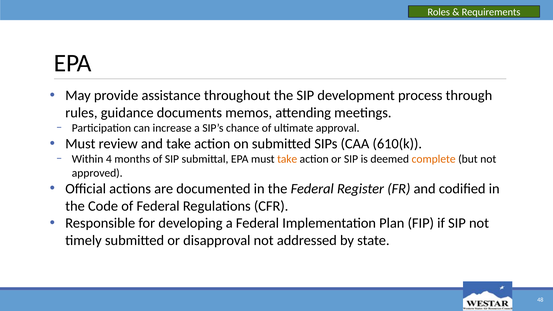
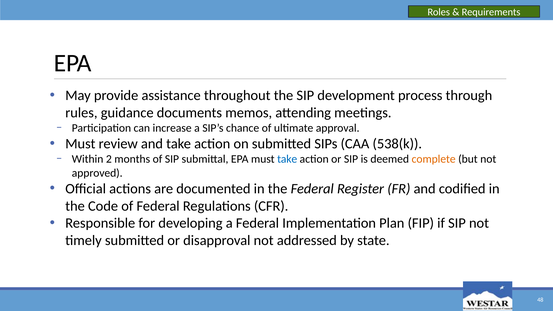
610(k: 610(k -> 538(k (397, 144)
4: 4 -> 2 (109, 159)
take colour: orange -> blue (287, 159)
